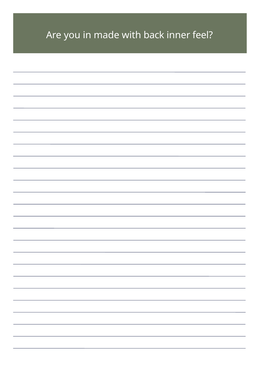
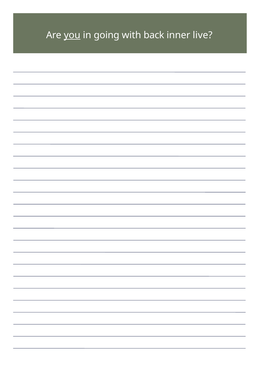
you underline: none -> present (72, 35)
made: made -> going (107, 35)
feel: feel -> live (203, 35)
